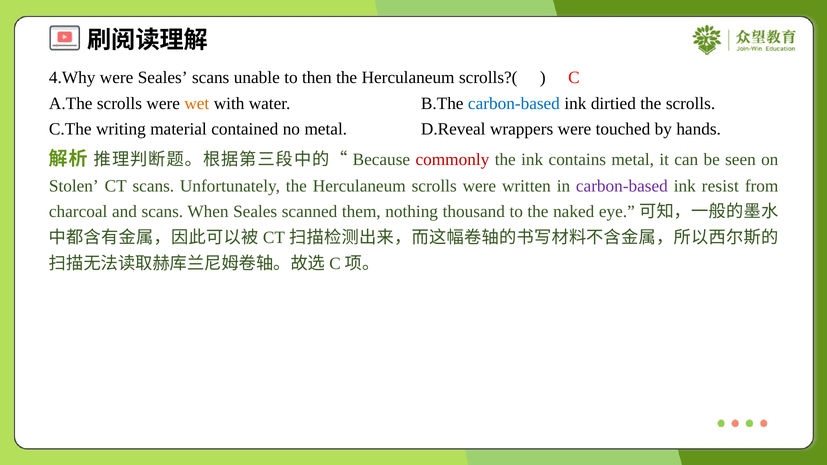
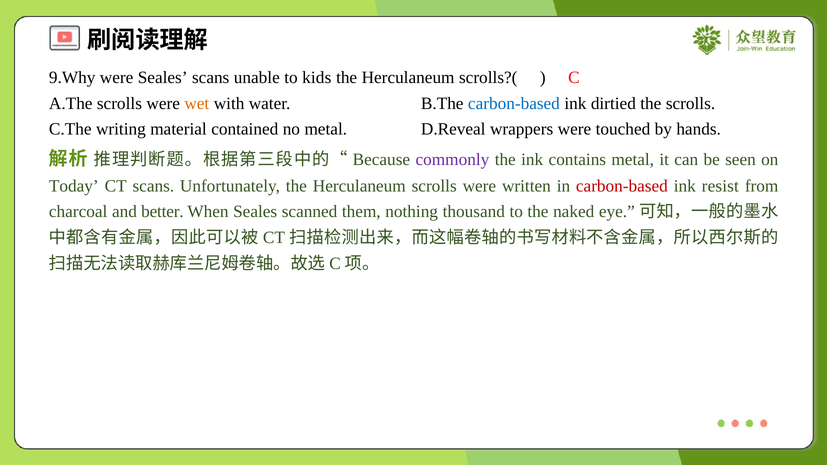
4.Why: 4.Why -> 9.Why (72, 77)
then: then -> kids (317, 77)
commonly colour: red -> purple (452, 160)
Stolen: Stolen -> Today (74, 186)
carbon-based colour: purple -> red (622, 186)
and scans: scans -> better (162, 212)
